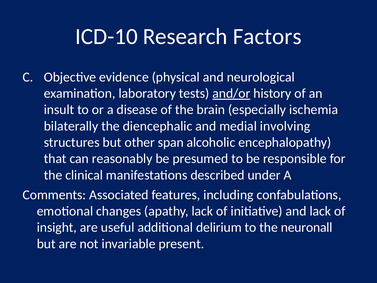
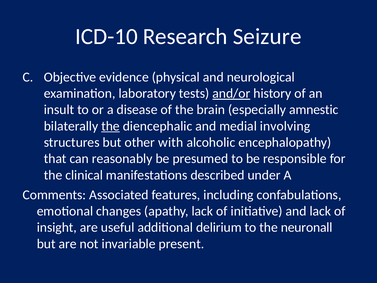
Factors: Factors -> Seizure (267, 36)
ischemia: ischemia -> amnestic (314, 110)
the underline: none -> present (110, 126)
span: span -> with (171, 142)
